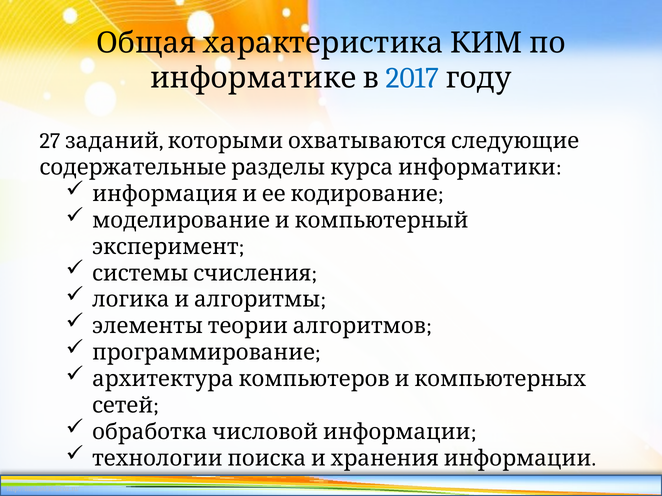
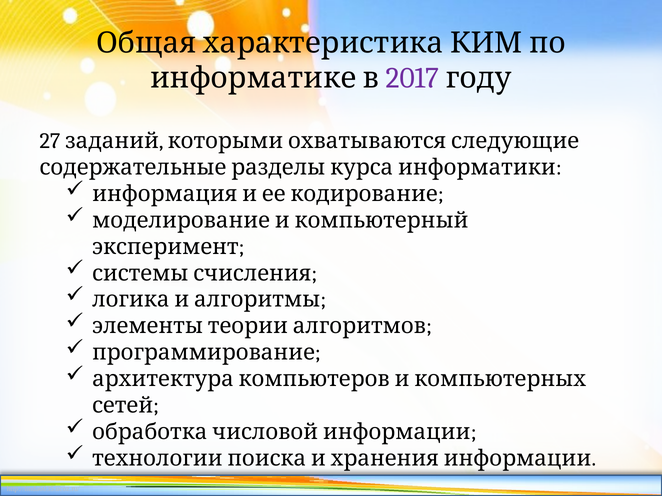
2017 colour: blue -> purple (412, 78)
